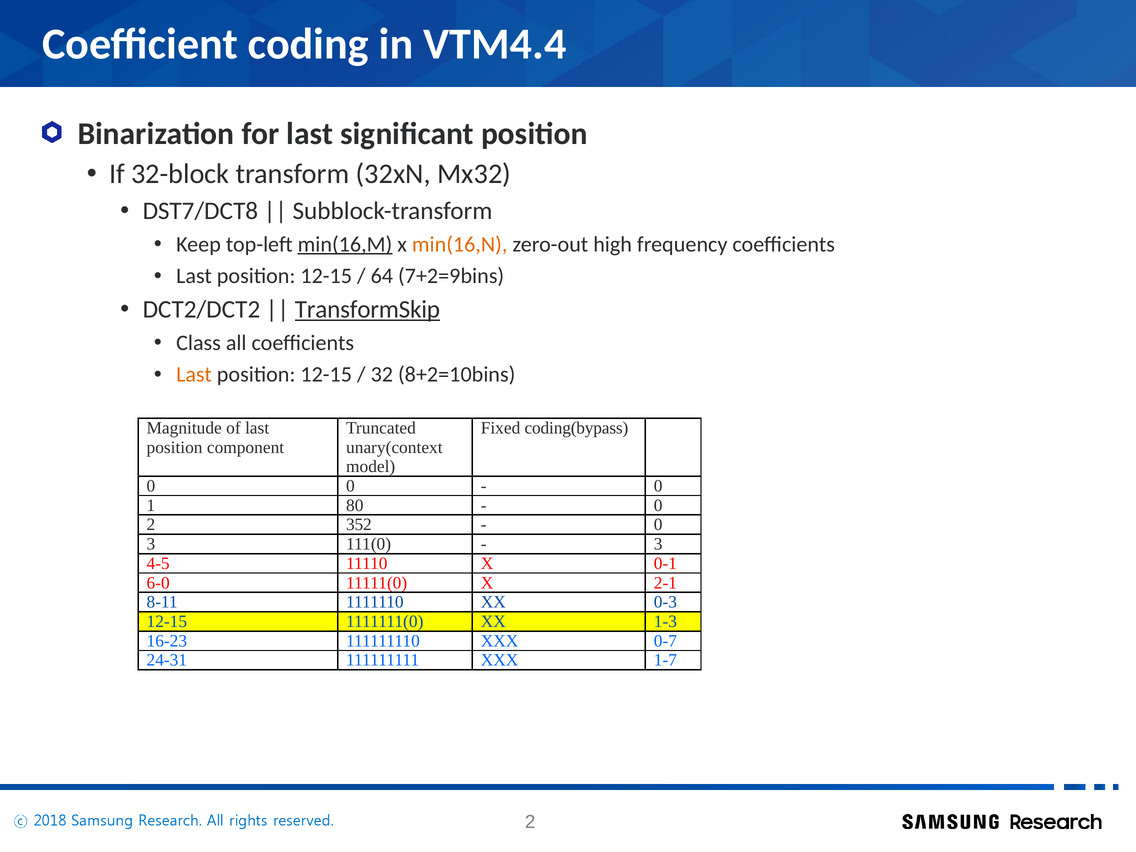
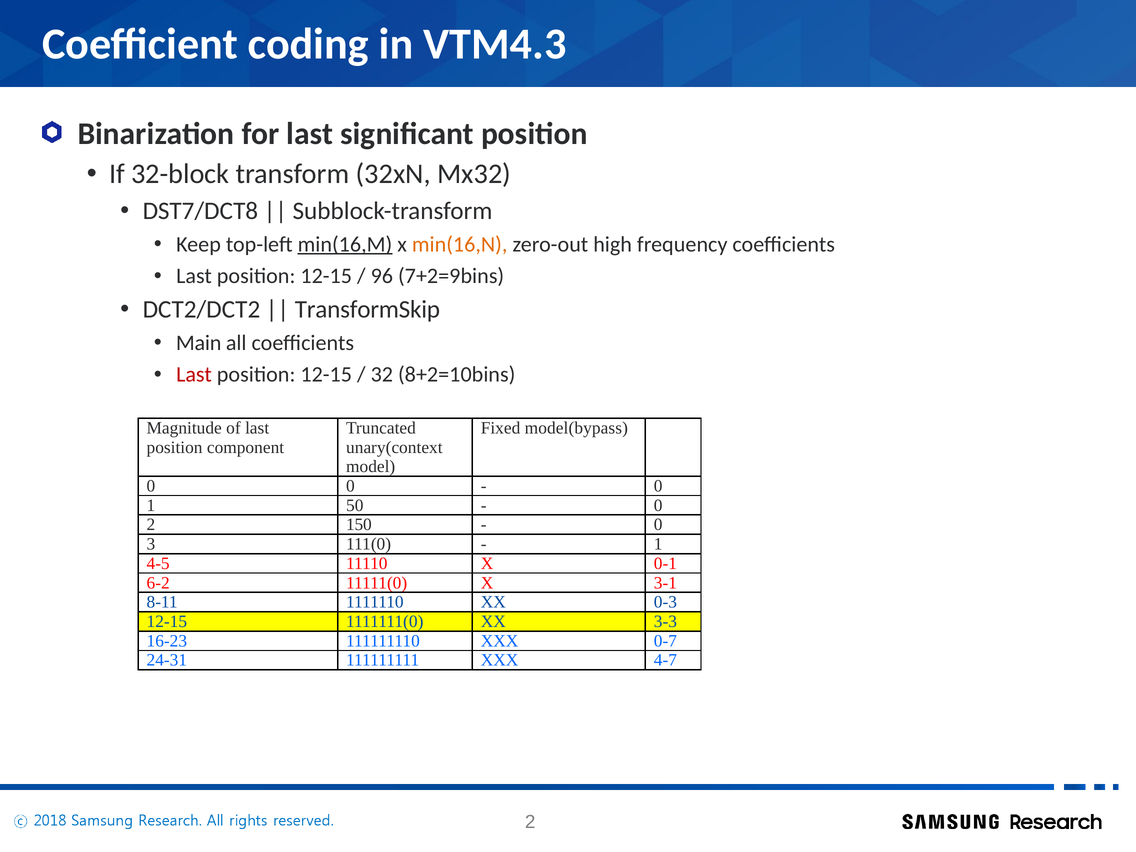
VTM4.4: VTM4.4 -> VTM4.3 (495, 44)
64: 64 -> 96 (382, 276)
TransformSkip underline: present -> none (367, 309)
Class: Class -> Main (199, 343)
Last colour: orange -> red (194, 375)
coding(bypass: coding(bypass -> model(bypass (576, 428)
80: 80 -> 50 (355, 505)
352: 352 -> 150 (359, 525)
3: 3 -> 1 (658, 544)
6-0: 6-0 -> 6-2 (158, 583)
2-1: 2-1 -> 3-1 (665, 583)
1-3: 1-3 -> 3-3 (665, 622)
1-7: 1-7 -> 4-7 (665, 660)
